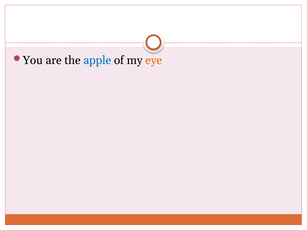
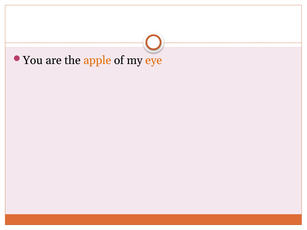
apple colour: blue -> orange (97, 60)
